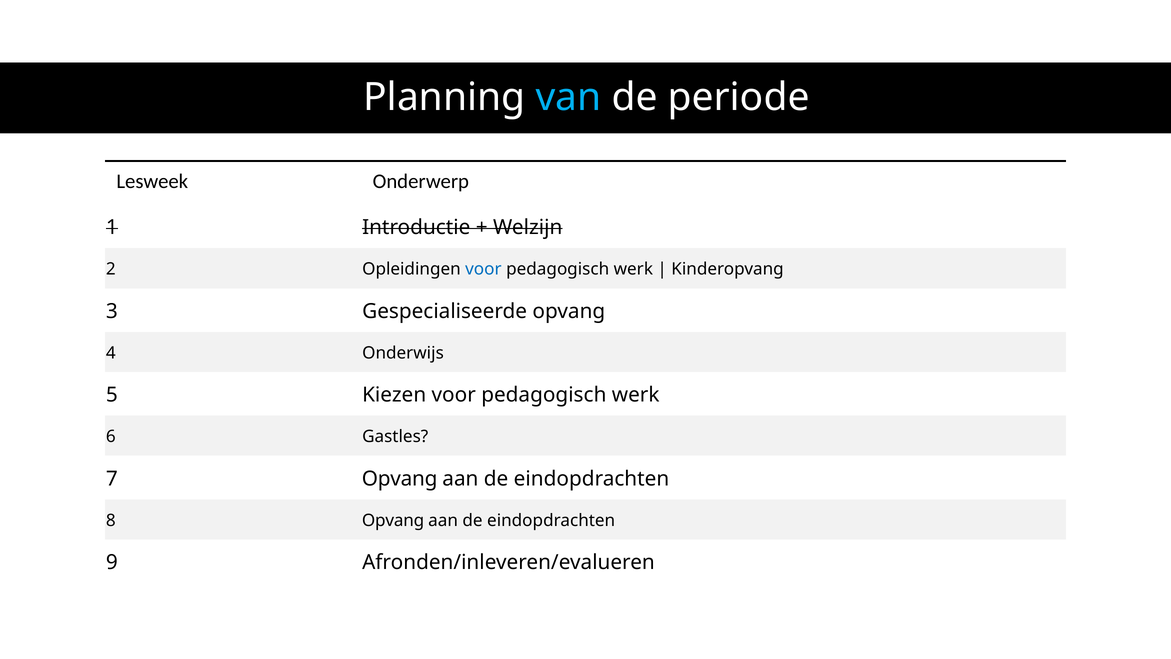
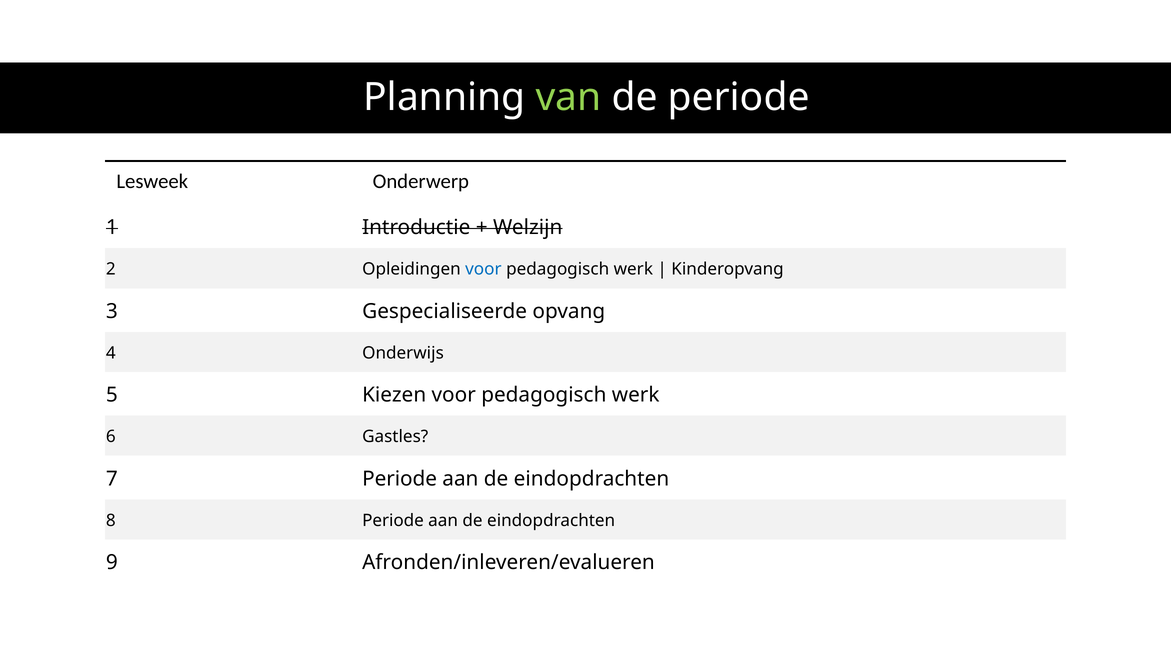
van colour: light blue -> light green (568, 97)
7 Opvang: Opvang -> Periode (400, 479)
8 Opvang: Opvang -> Periode (393, 520)
